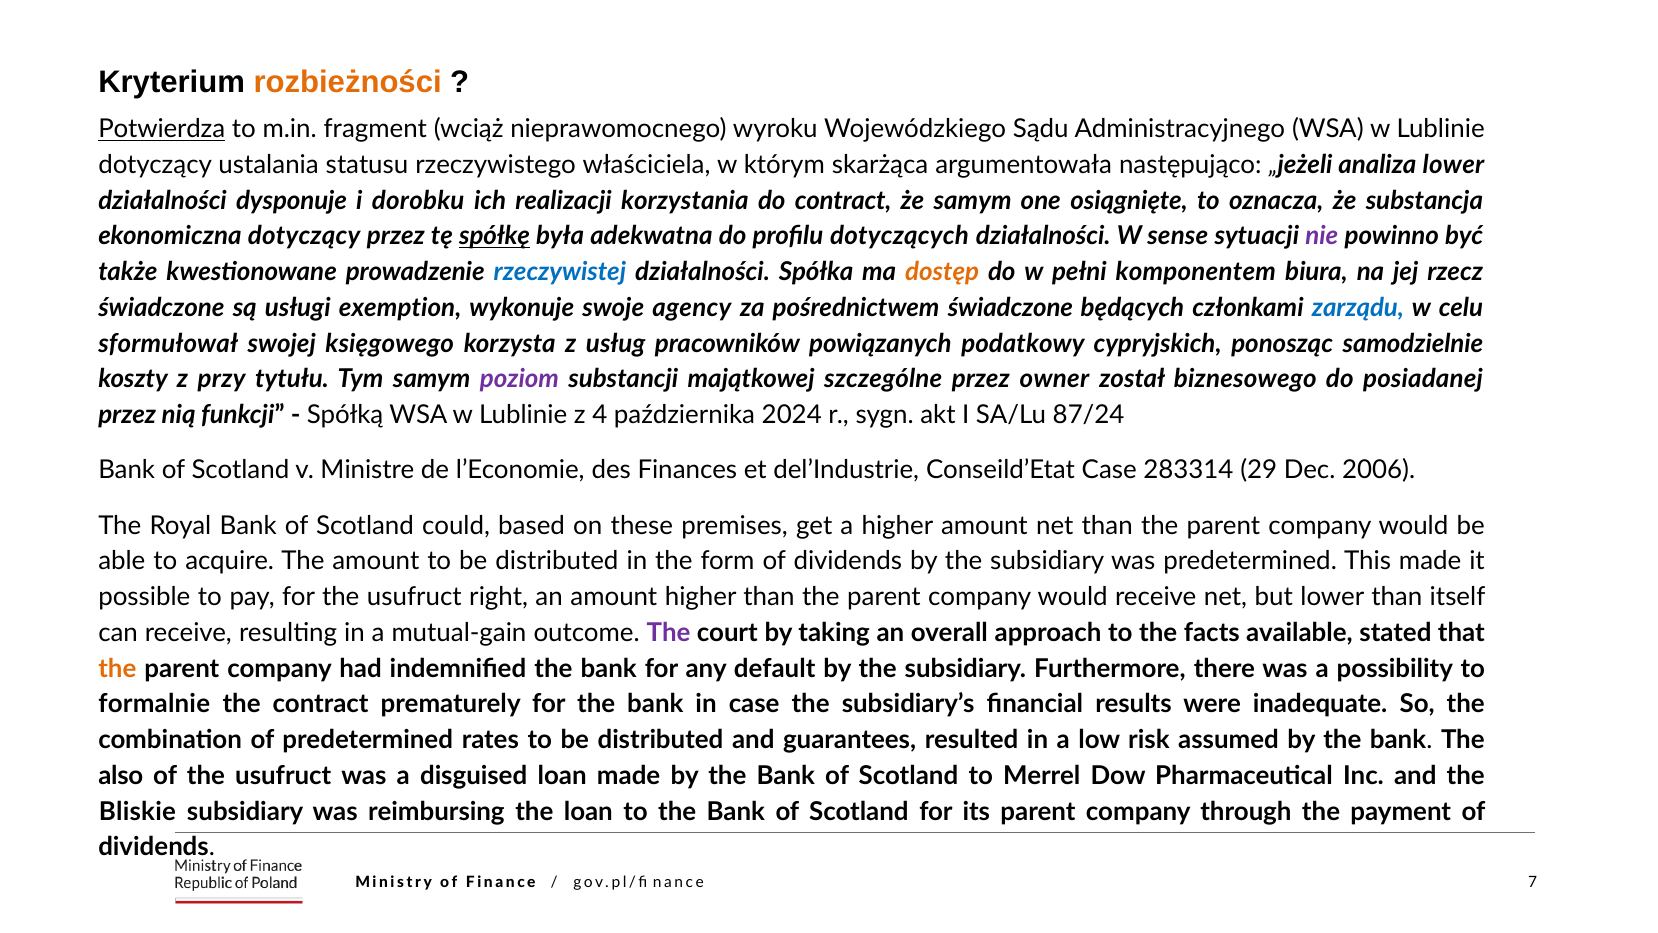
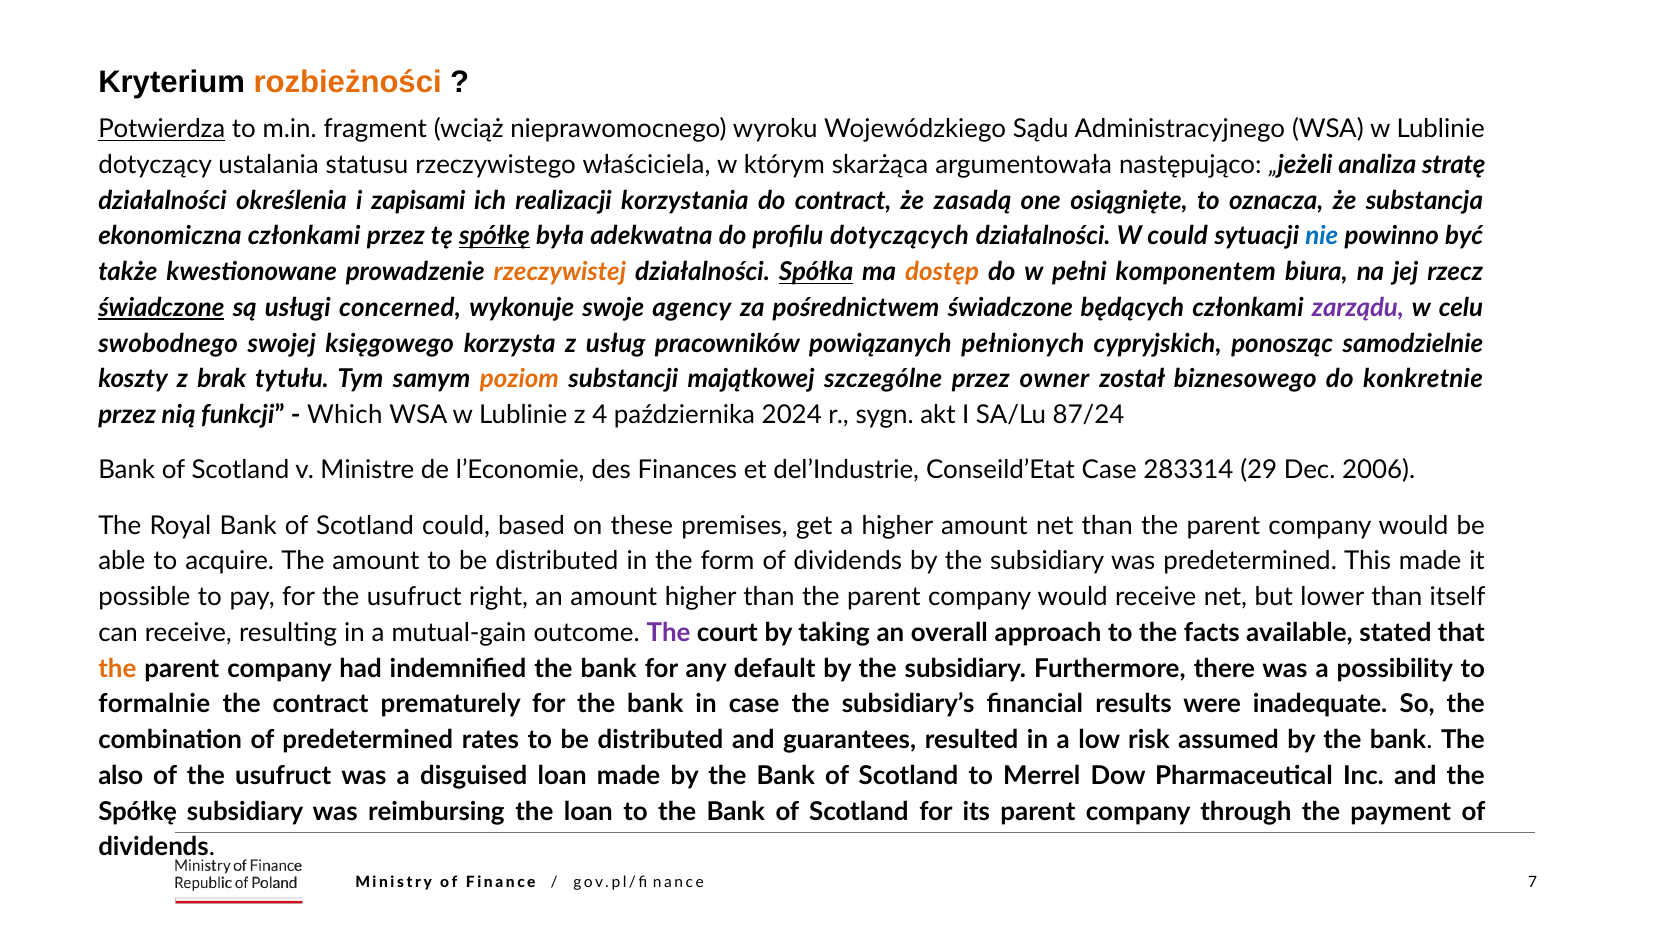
analiza lower: lower -> stratę (1454, 165)
dysponuje: dysponuje -> określenia (292, 201)
dorobku: dorobku -> zapisami (418, 201)
że samym: samym -> zasadą (973, 201)
ekonomiczna dotyczący: dotyczący -> członkami (304, 236)
W sense: sense -> could (1178, 236)
nie colour: purple -> blue (1322, 236)
rzeczywistej colour: blue -> orange (560, 272)
Spółka underline: none -> present (816, 272)
świadczone underline: none -> present (161, 308)
exemption: exemption -> concerned (400, 308)
zarządu colour: blue -> purple (1358, 308)
sformułował: sformułował -> swobodnego (168, 344)
podatkowy: podatkowy -> pełnionych (1023, 344)
przy: przy -> brak (222, 379)
poziom colour: purple -> orange (519, 379)
posiadanej: posiadanej -> konkretnie (1423, 379)
Spółką: Spółką -> Which (345, 415)
Bliskie: Bliskie -> Spółkę (138, 811)
